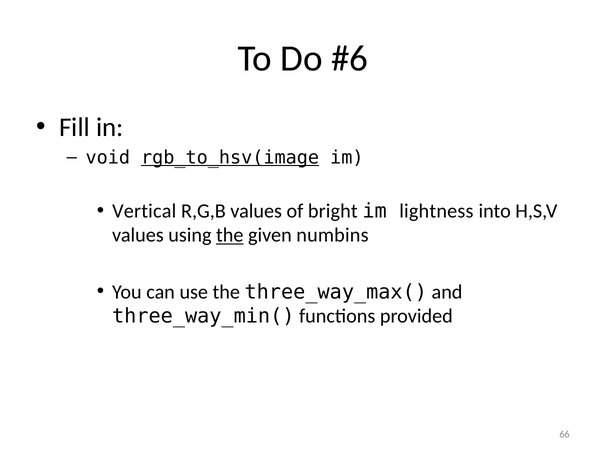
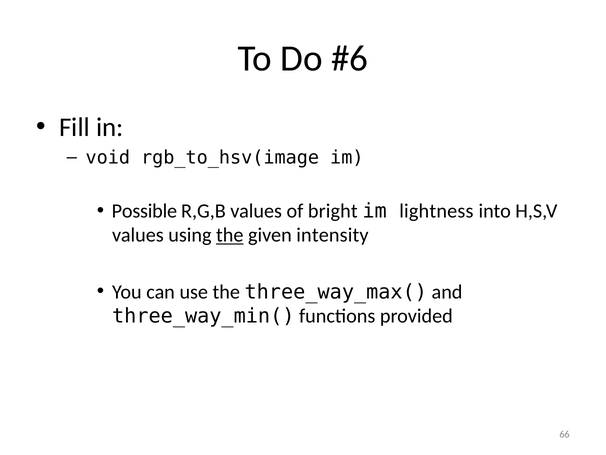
rgb_to_hsv(image underline: present -> none (230, 158)
Vertical: Vertical -> Possible (144, 211)
numbins: numbins -> intensity (332, 235)
